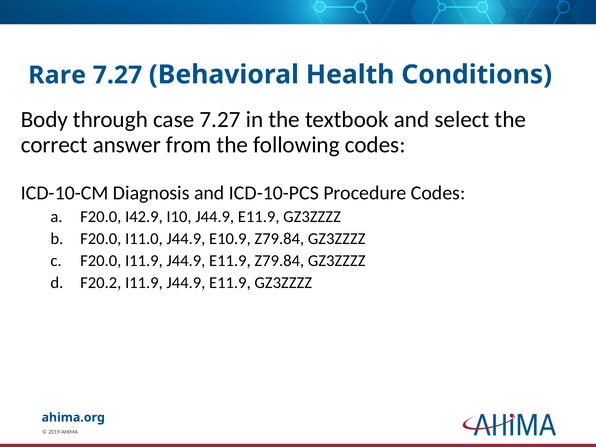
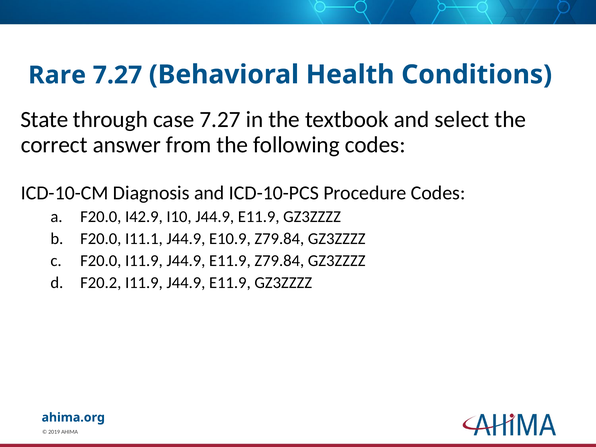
Body: Body -> State (44, 120)
I11.0: I11.0 -> I11.1 (144, 239)
